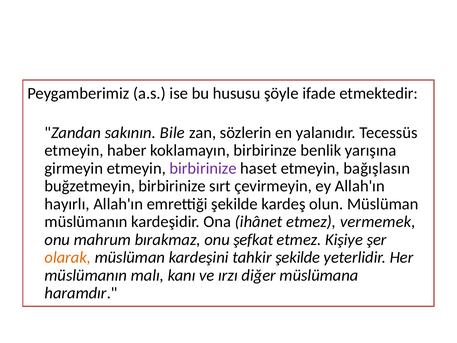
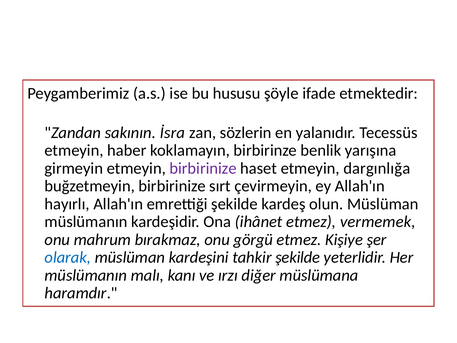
Bile: Bile -> İsra (172, 133)
bağışlasın: bağışlasın -> dargınlığa (377, 168)
şefkat: şefkat -> görgü (253, 239)
olarak colour: orange -> blue (68, 257)
